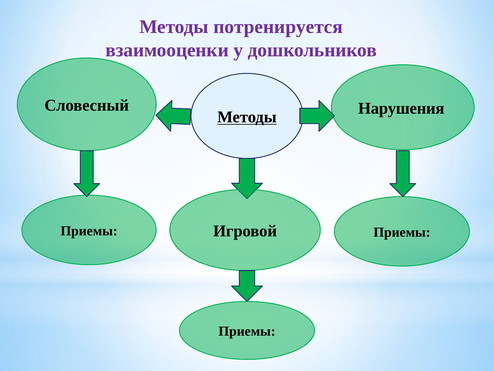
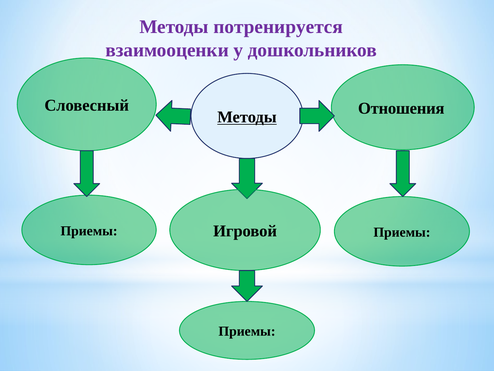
Нарушения: Нарушения -> Отношения (401, 108)
